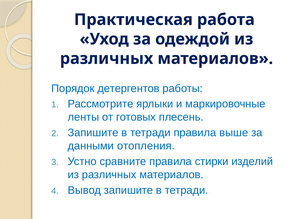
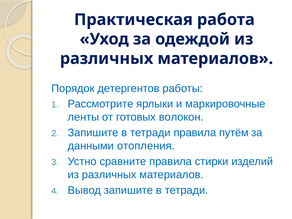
плесень: плесень -> волокон (181, 117)
выше: выше -> путём (234, 133)
